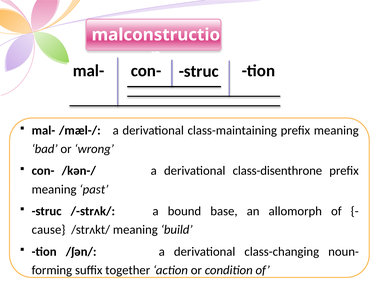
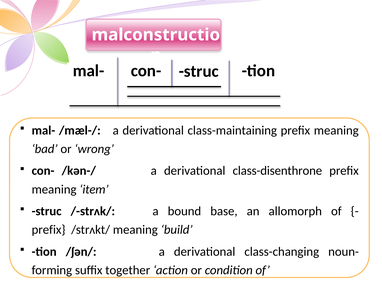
past: past -> item (94, 189)
cause: cause -> prefix (49, 229)
